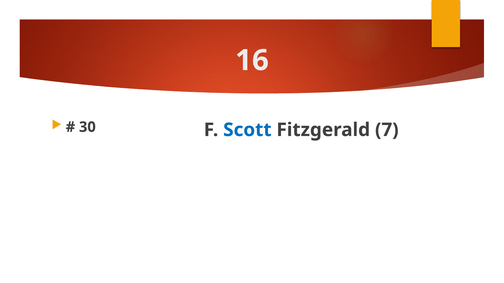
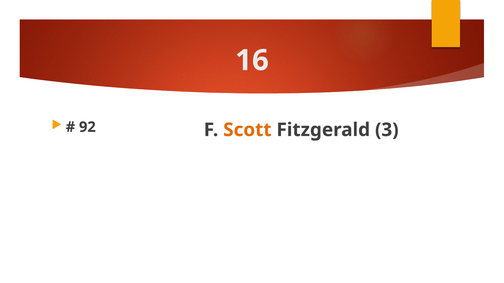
30: 30 -> 92 (87, 127)
Scott colour: blue -> orange (247, 130)
7: 7 -> 3 (387, 130)
